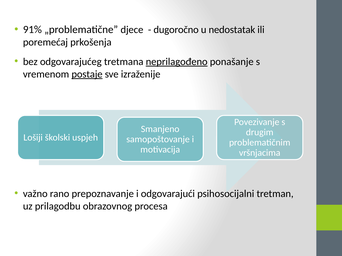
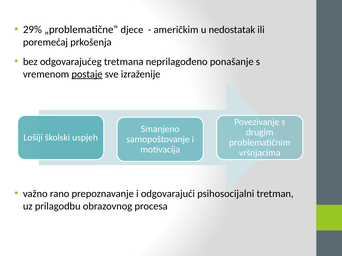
91%: 91% -> 29% (32, 30)
dugoročno: dugoročno -> američkim (176, 30)
neprilagođeno underline: present -> none (177, 62)
